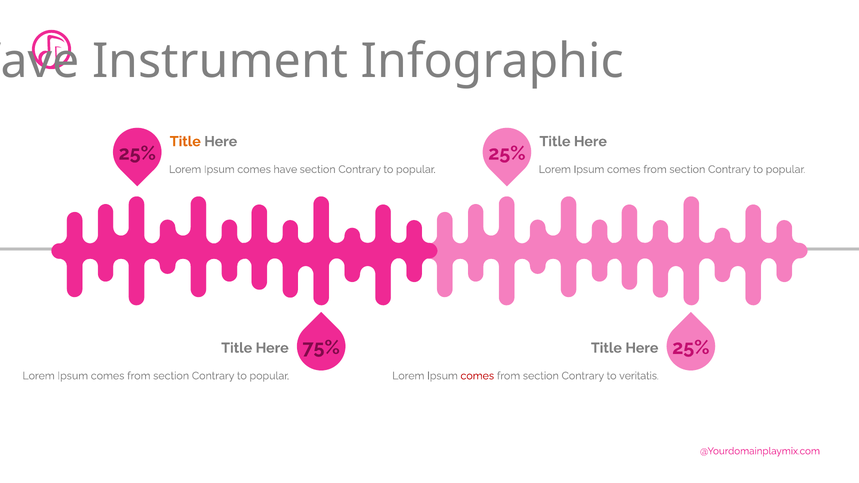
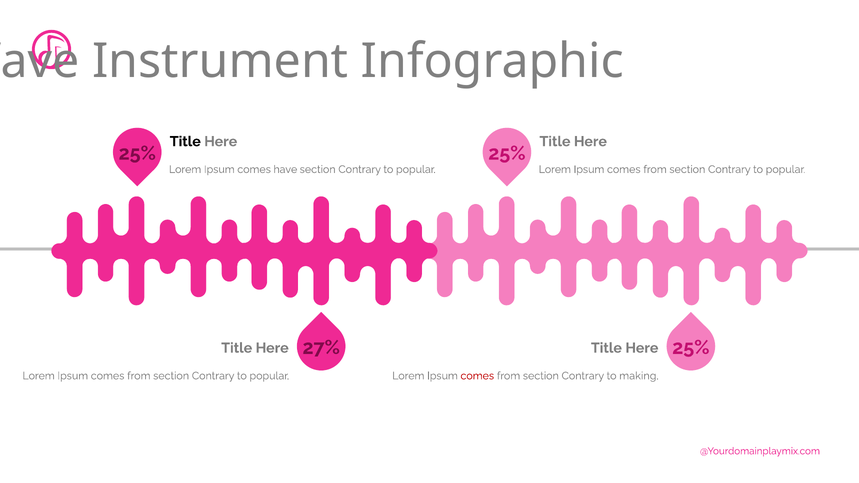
Title colour: orange -> black (185, 142)
75%: 75% -> 27% (321, 348)
veritatis: veritatis -> making (639, 376)
